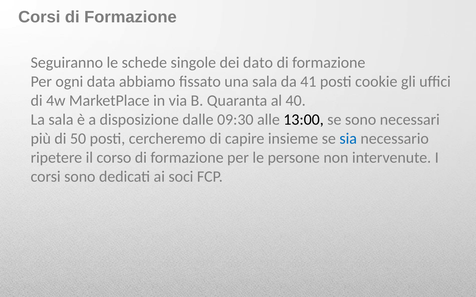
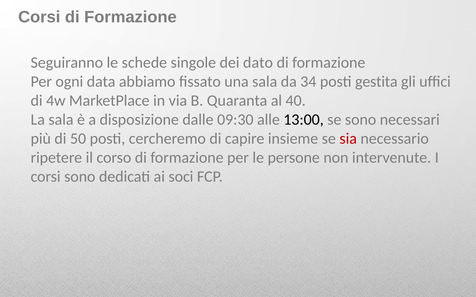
41: 41 -> 34 (308, 82)
cookie: cookie -> gestita (376, 82)
sia colour: blue -> red (348, 139)
